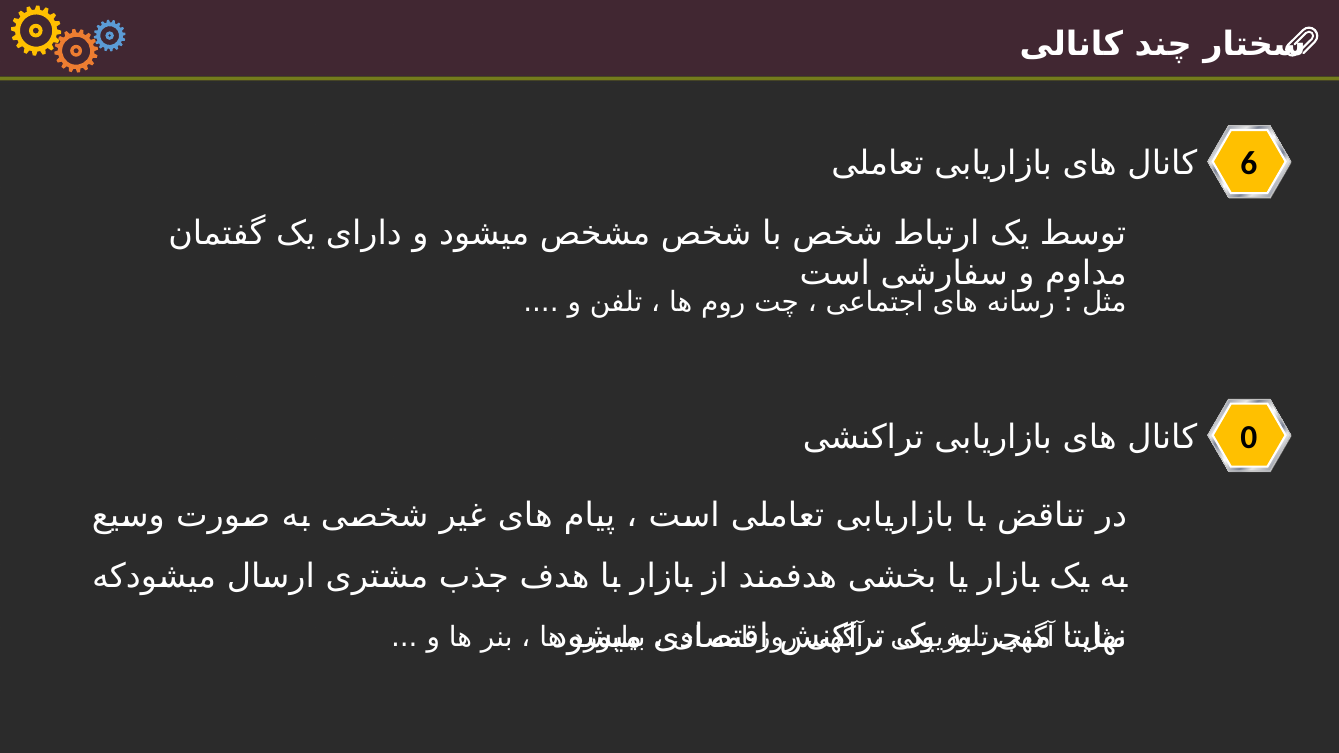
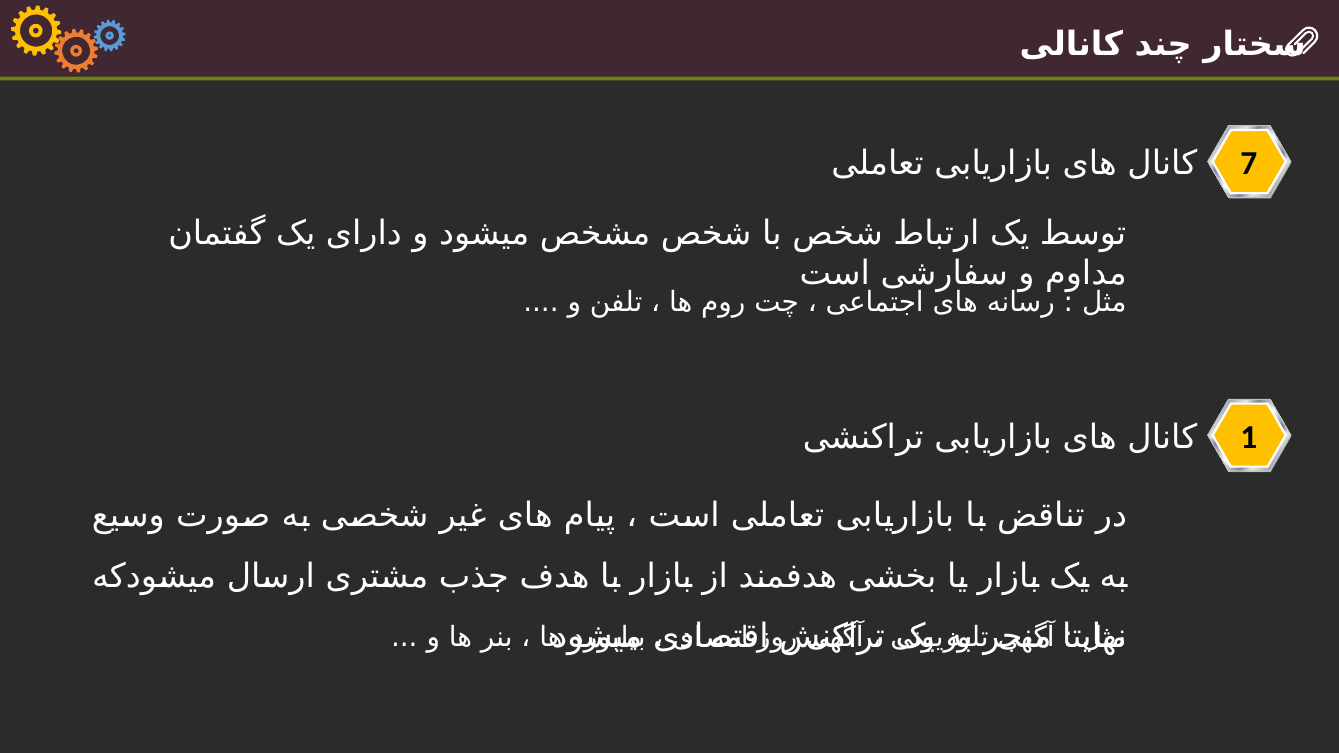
6: 6 -> 7 (1249, 164)
0: 0 -> 1 (1249, 438)
